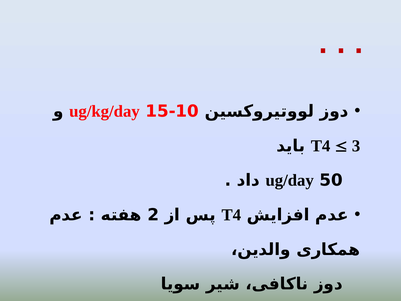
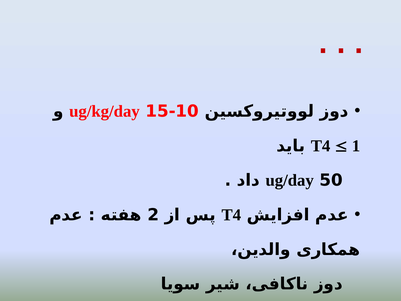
3: 3 -> 1 (356, 146)
